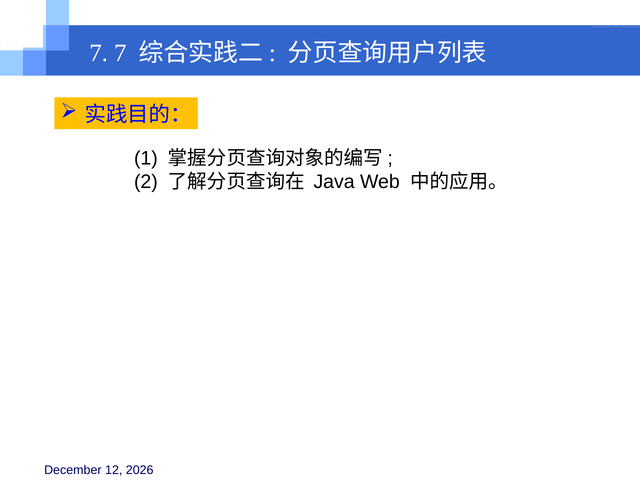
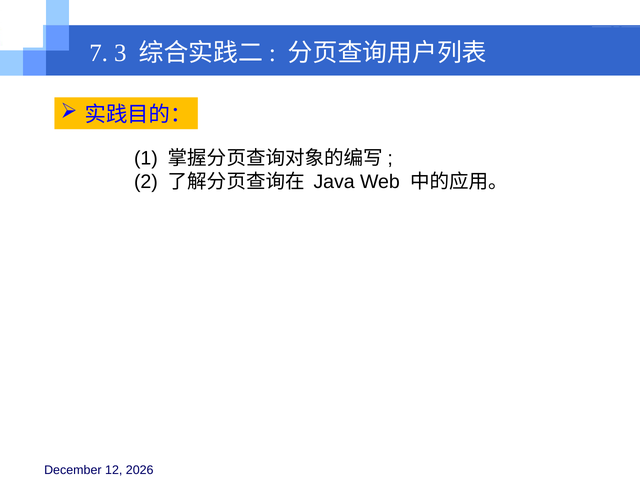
7 7: 7 -> 3 (120, 53)
